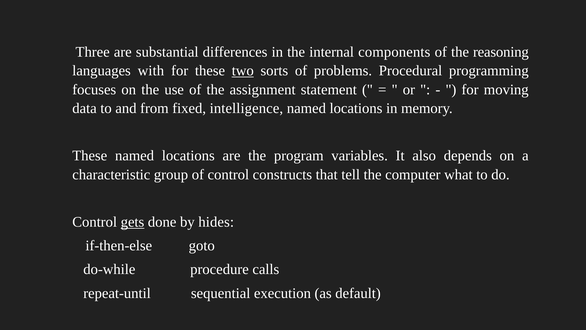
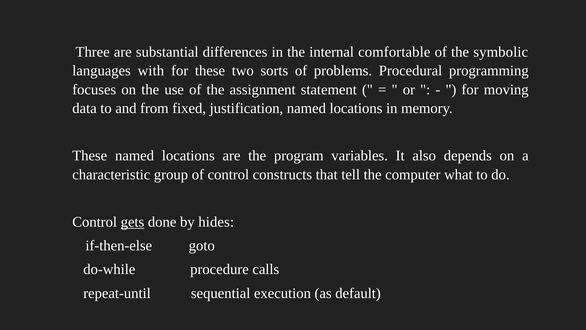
components: components -> comfortable (394, 52)
reasoning: reasoning -> symbolic (501, 52)
two underline: present -> none (243, 71)
intelligence: intelligence -> justification (246, 108)
